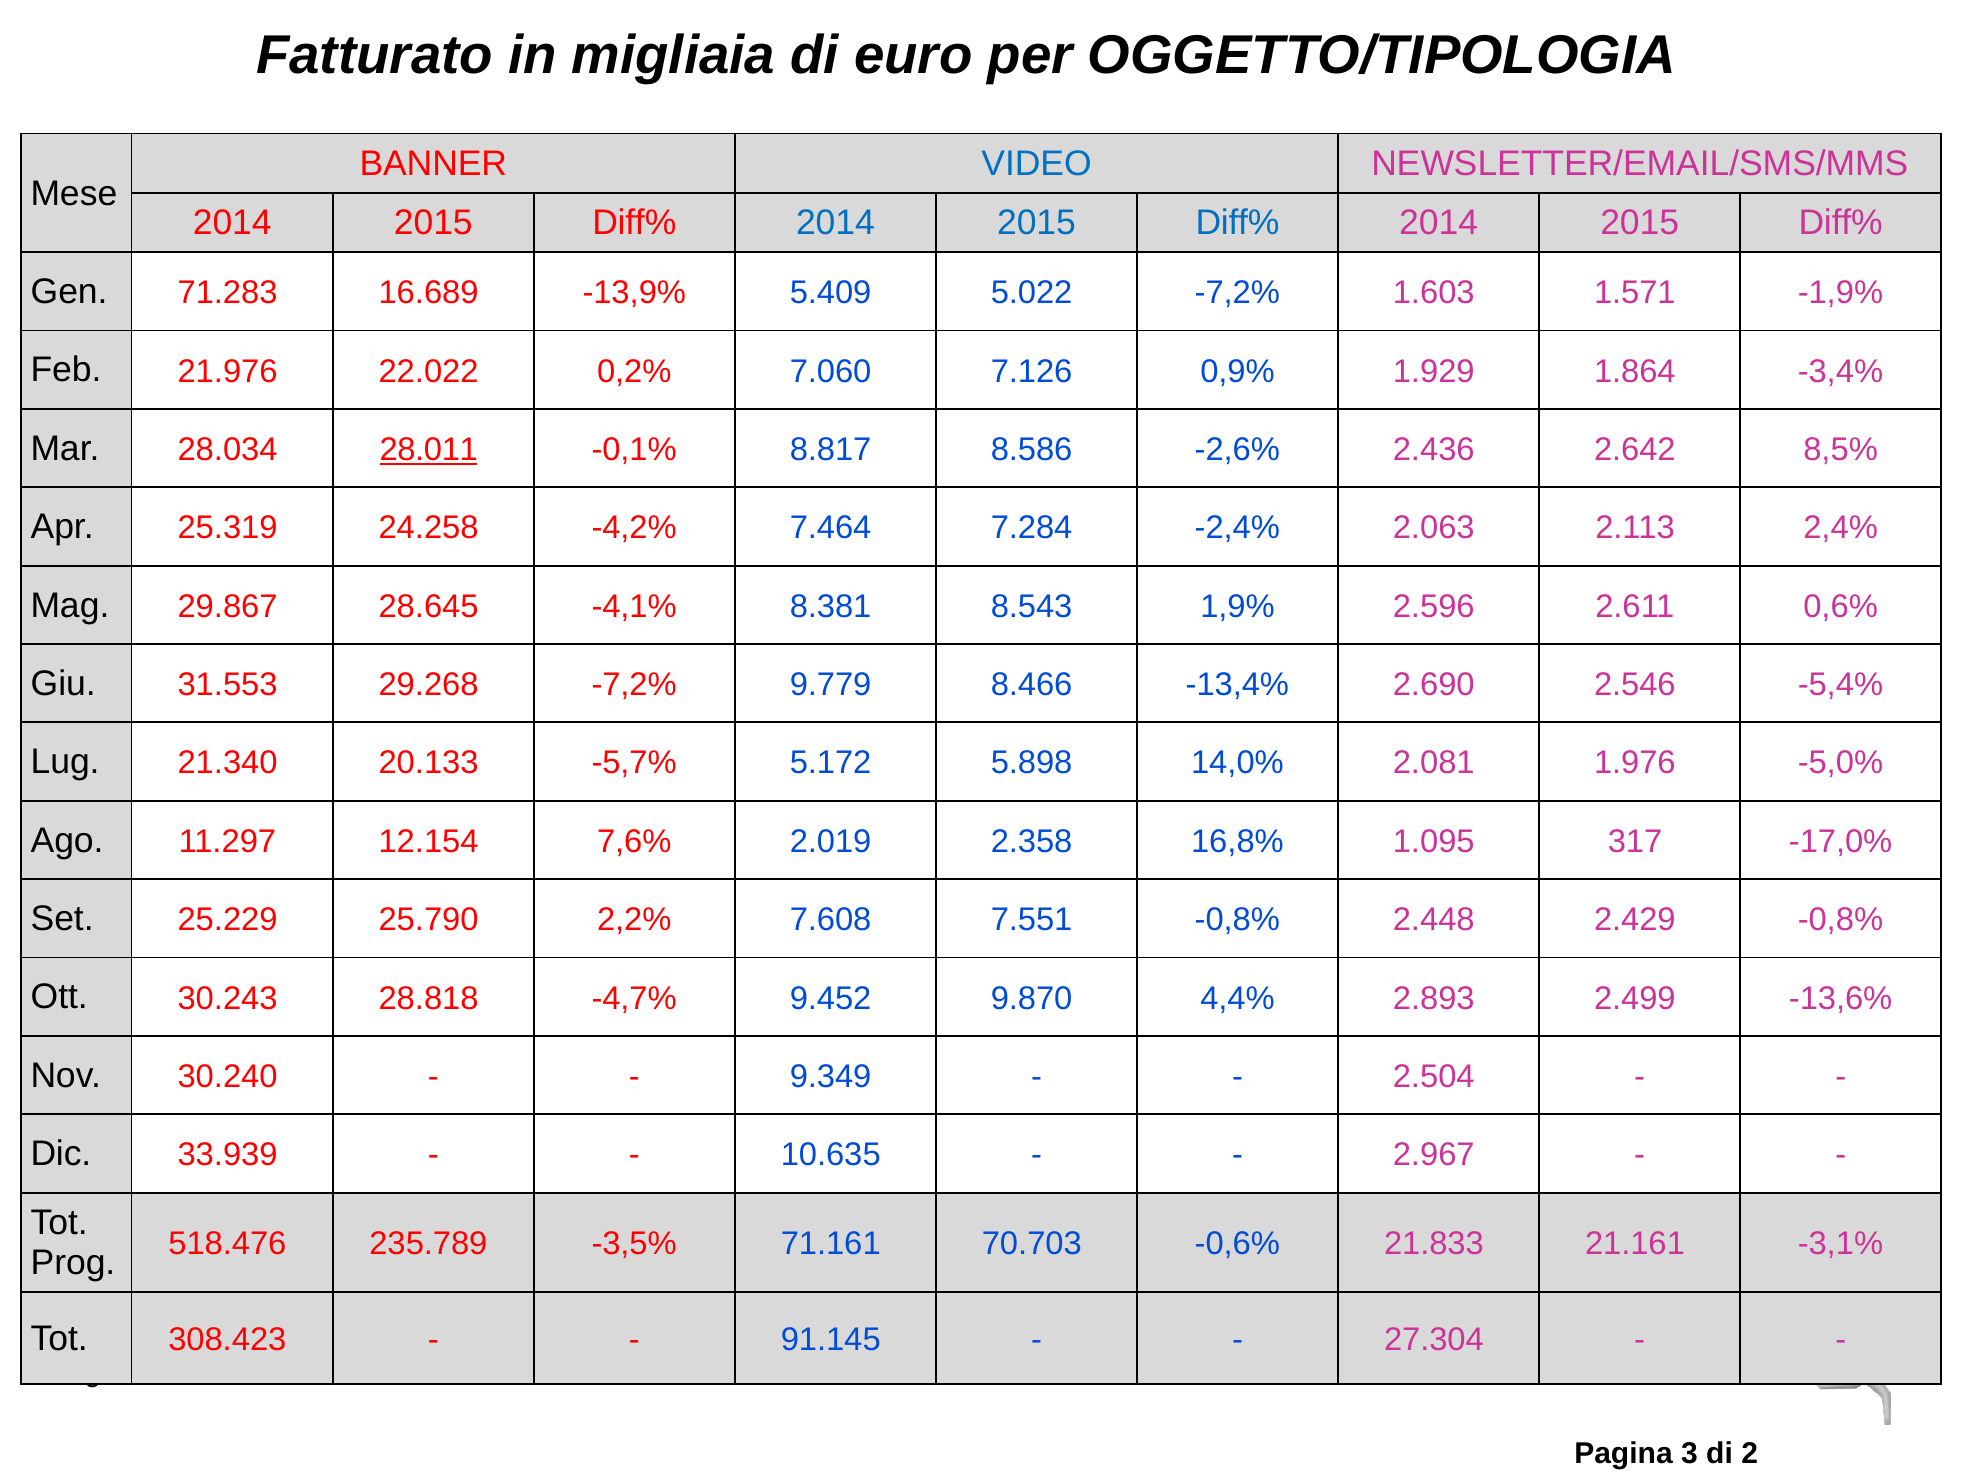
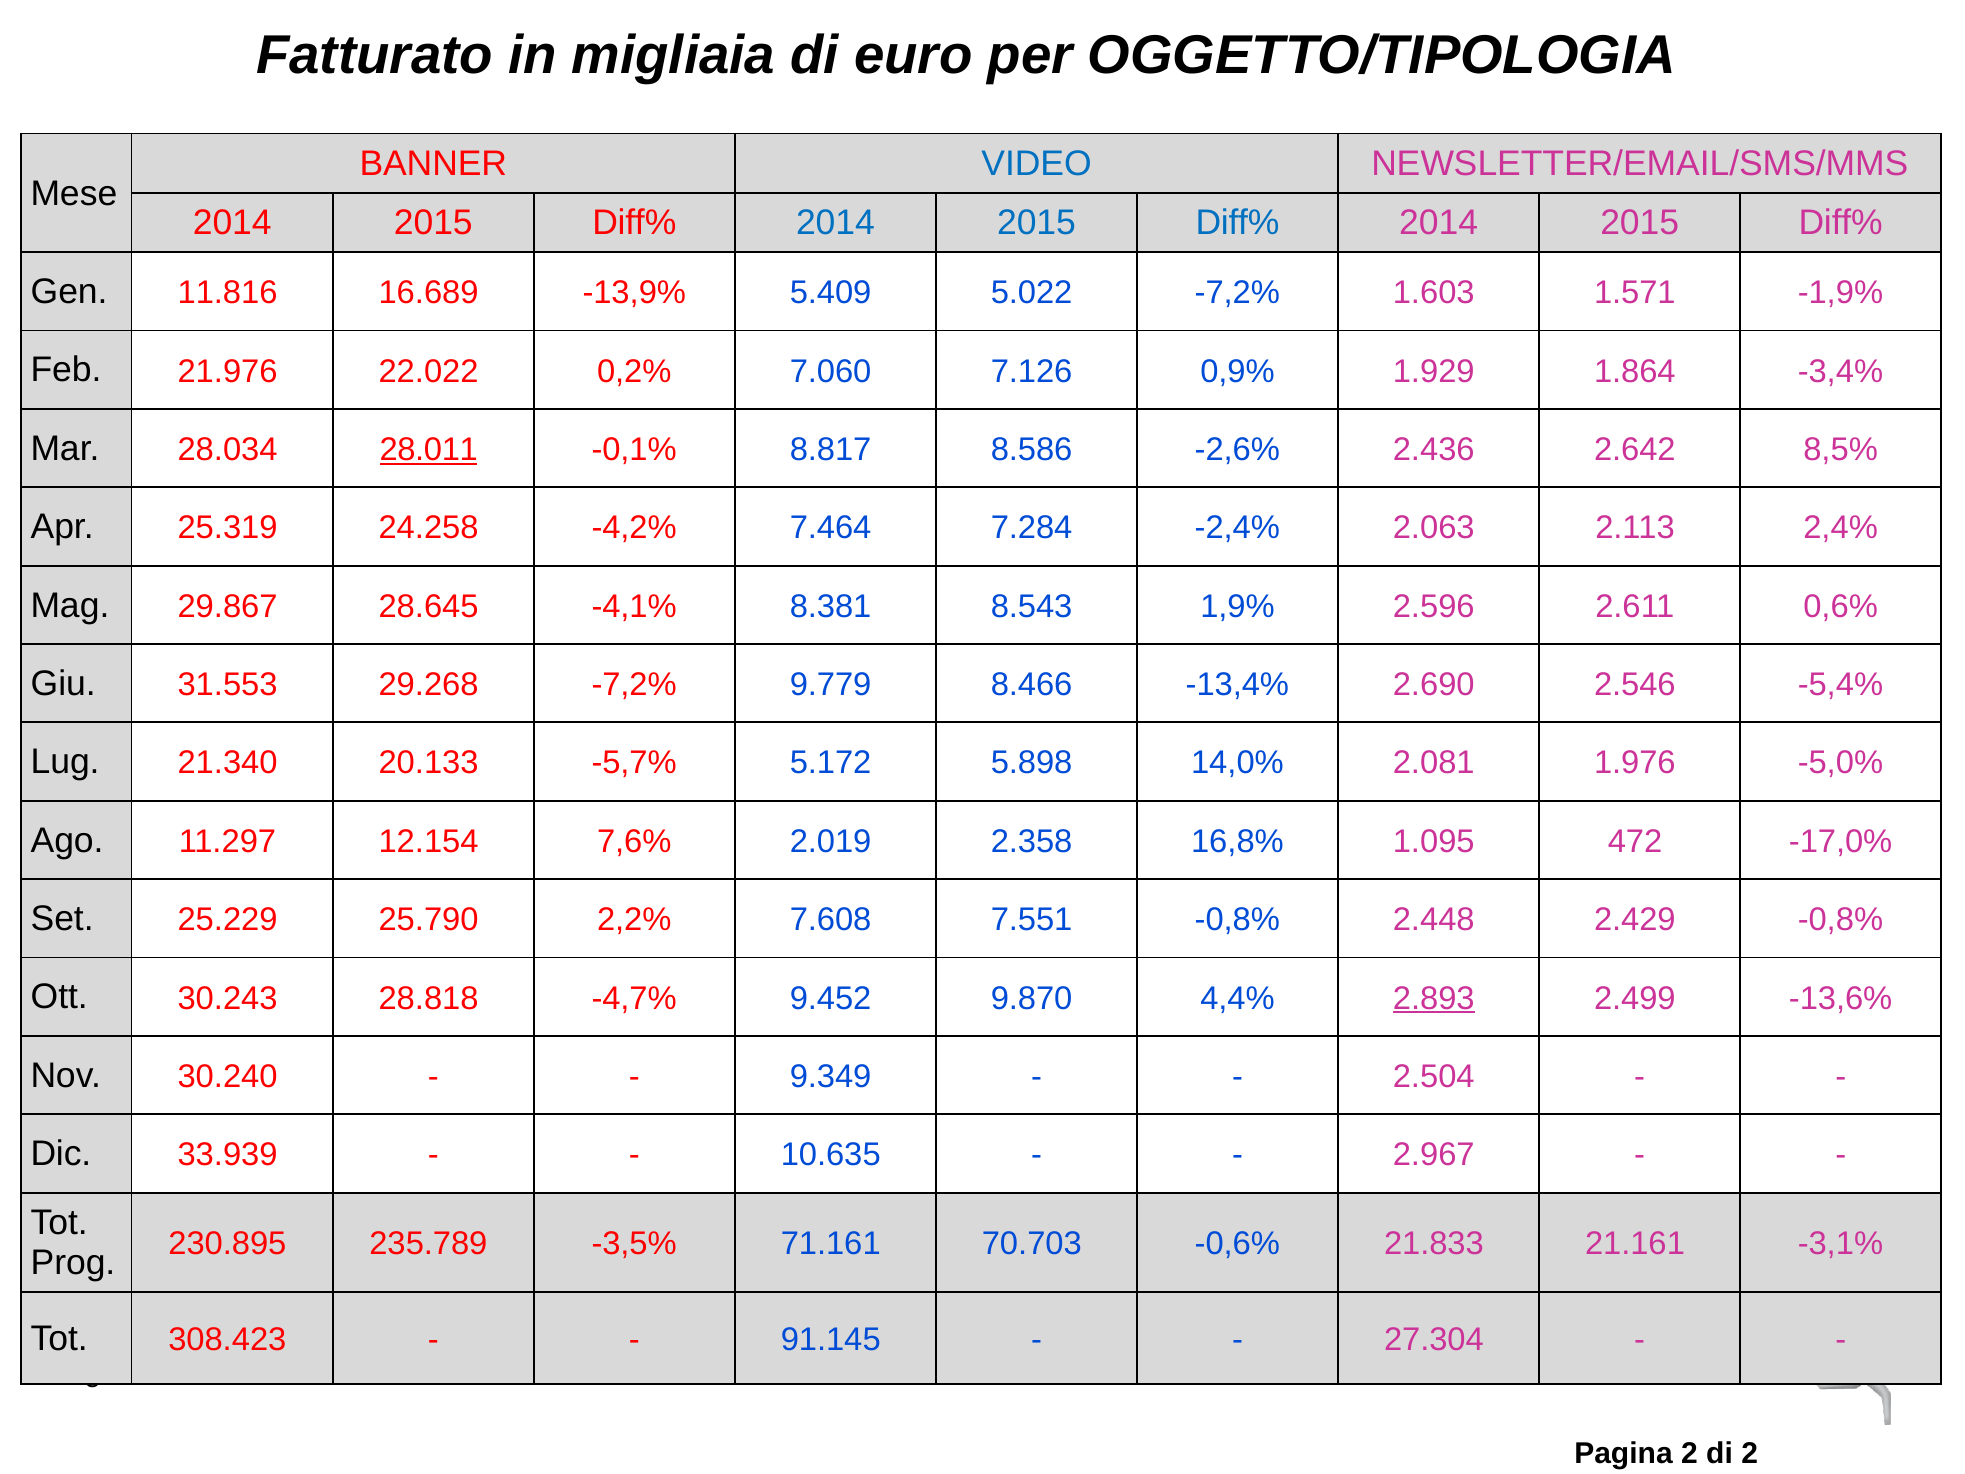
71.283: 71.283 -> 11.816 (228, 293)
317: 317 -> 472 (1635, 841)
2.893 underline: none -> present (1434, 998)
518.476: 518.476 -> 230.895 (227, 1244)
Pagina 3: 3 -> 2 (1690, 1453)
